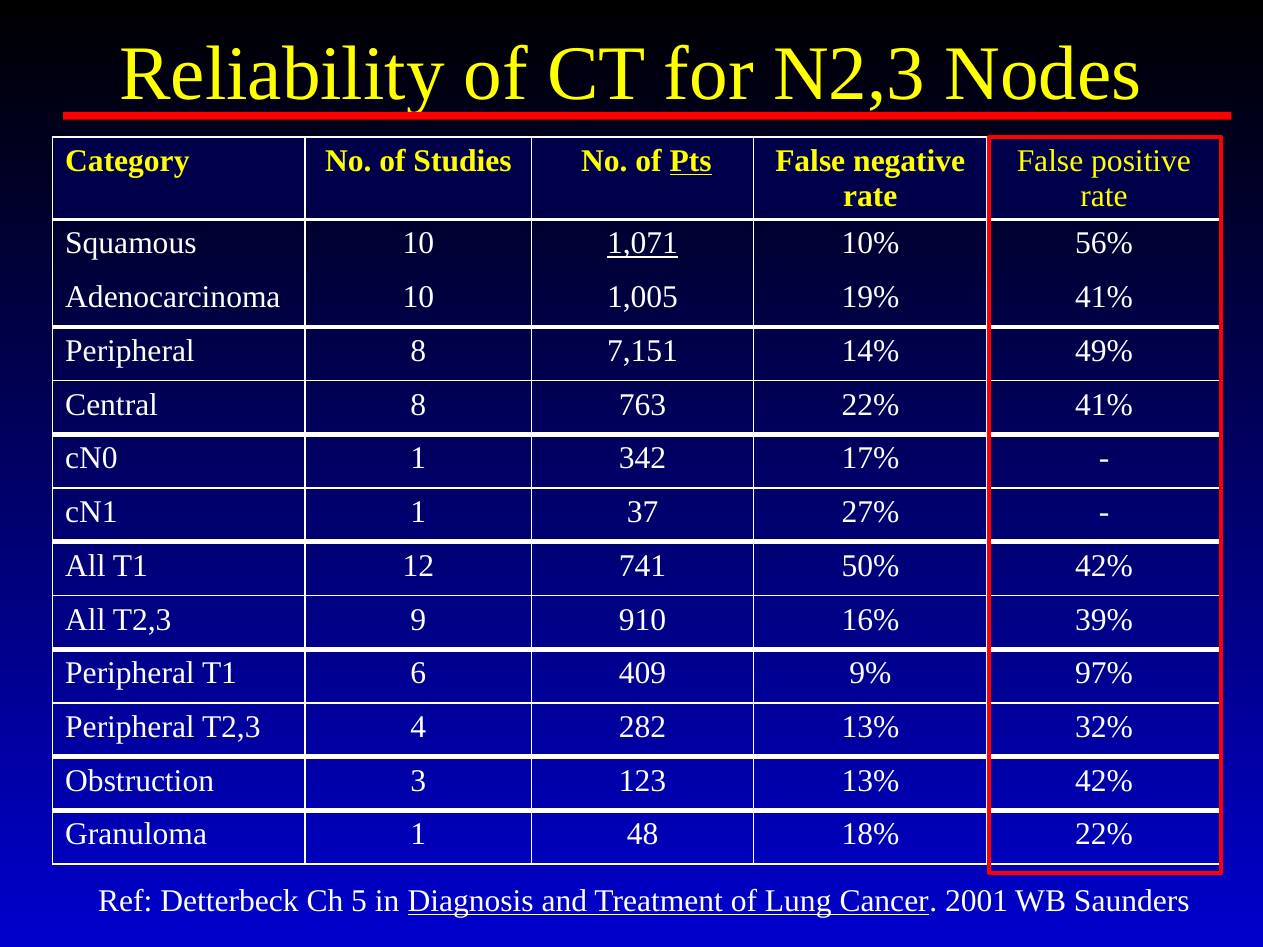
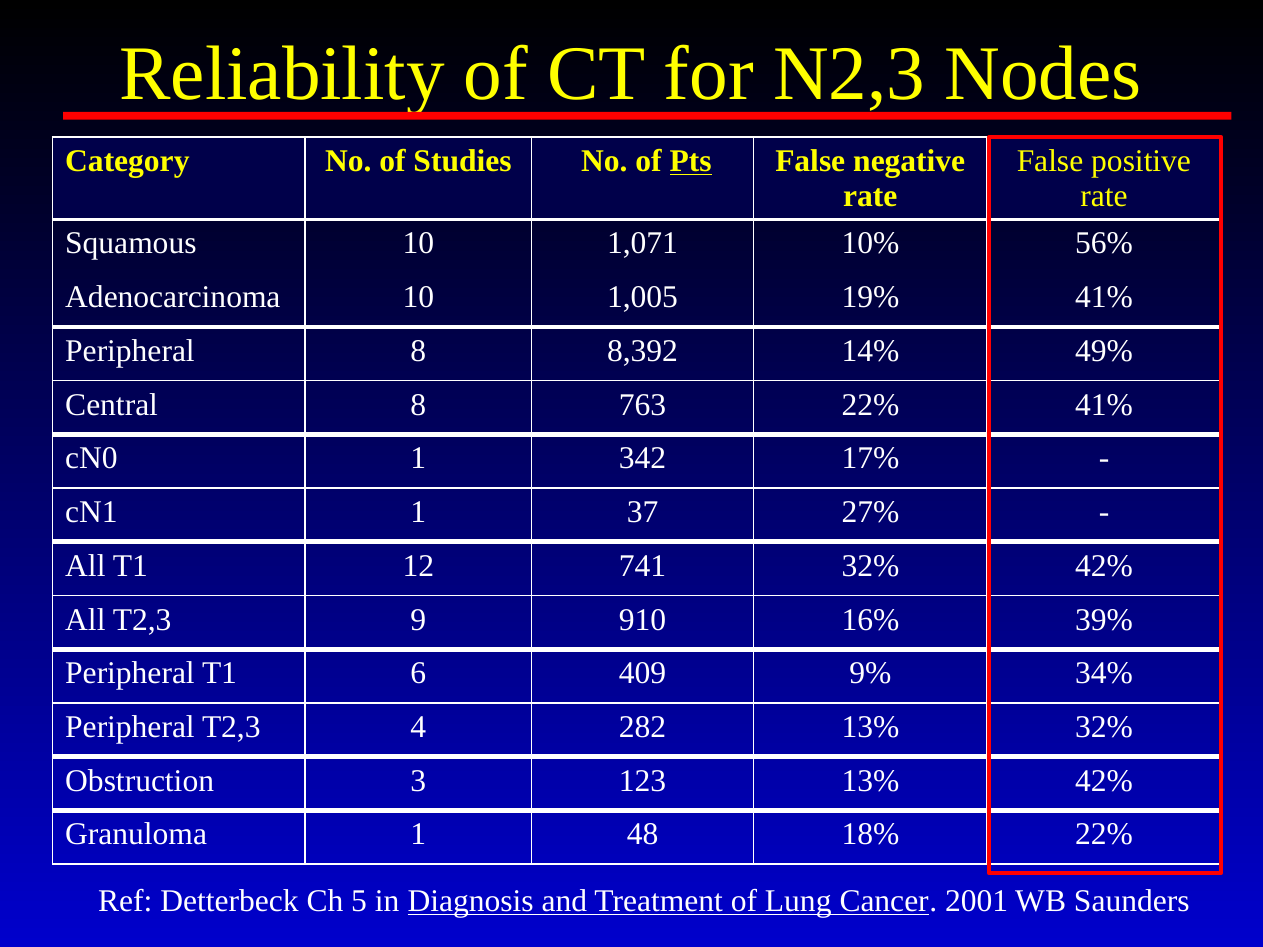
1,071 underline: present -> none (643, 244)
7,151: 7,151 -> 8,392 (643, 351)
741 50%: 50% -> 32% (870, 566)
97%: 97% -> 34% (1104, 674)
